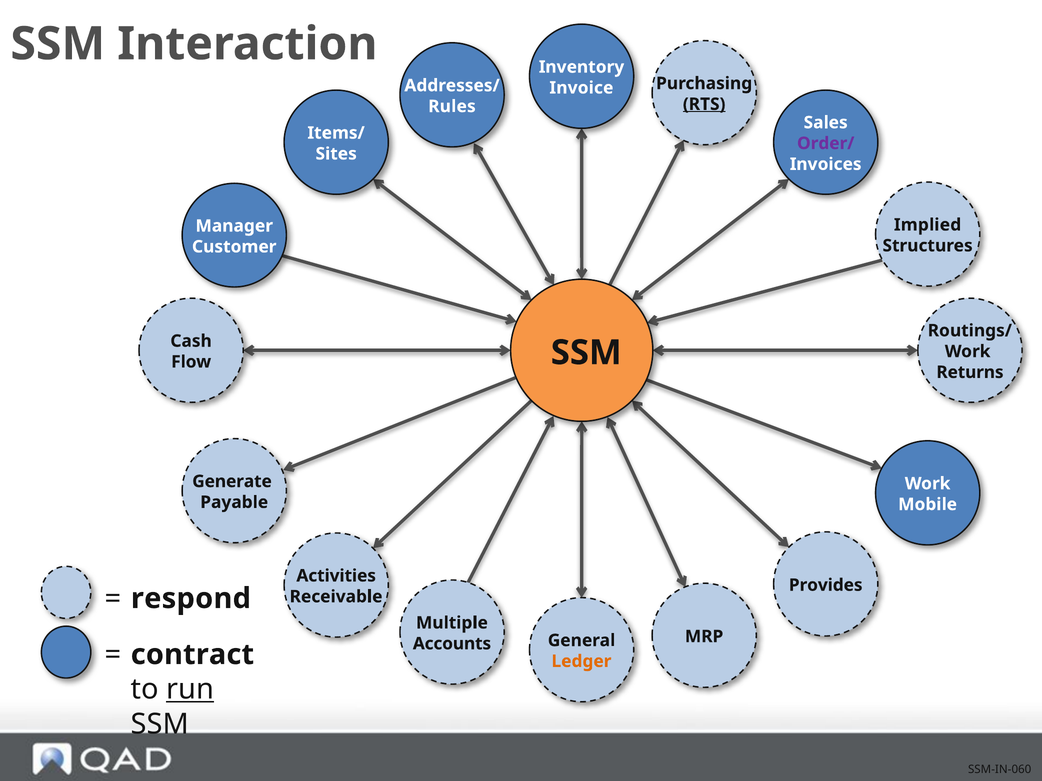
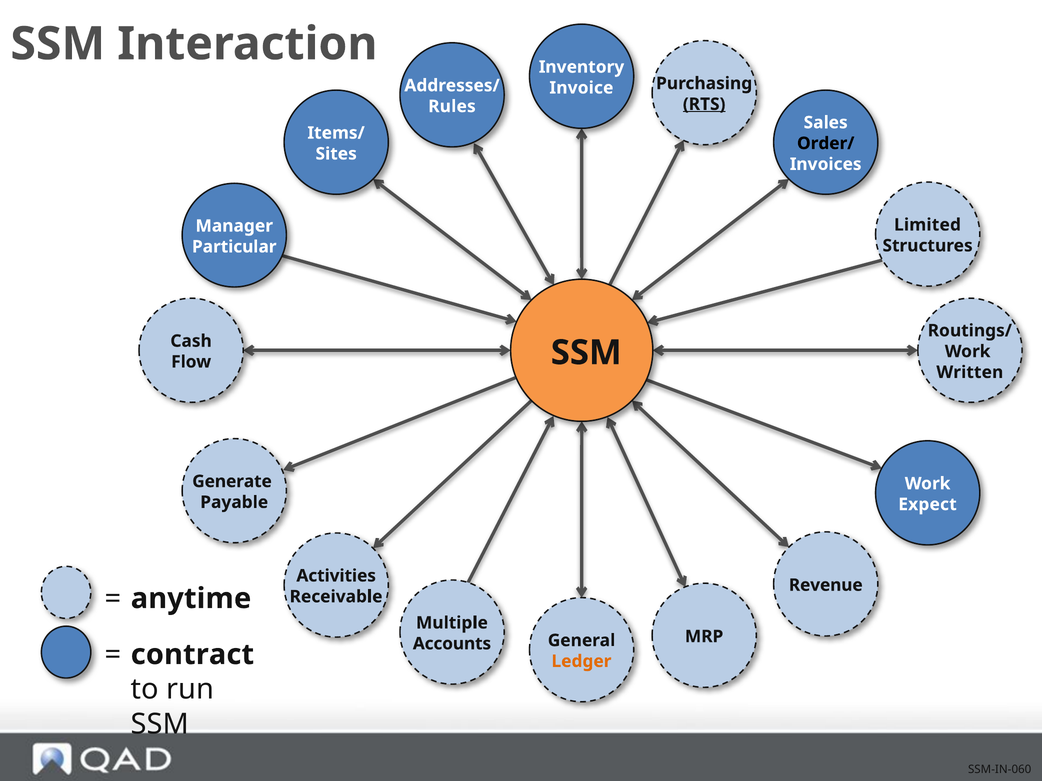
Order/ colour: purple -> black (826, 143)
Implied: Implied -> Limited (928, 225)
Customer: Customer -> Particular (234, 247)
Returns: Returns -> Written (970, 373)
Mobile: Mobile -> Expect (927, 505)
Provides: Provides -> Revenue (826, 585)
respond: respond -> anytime (191, 599)
run underline: present -> none (190, 690)
